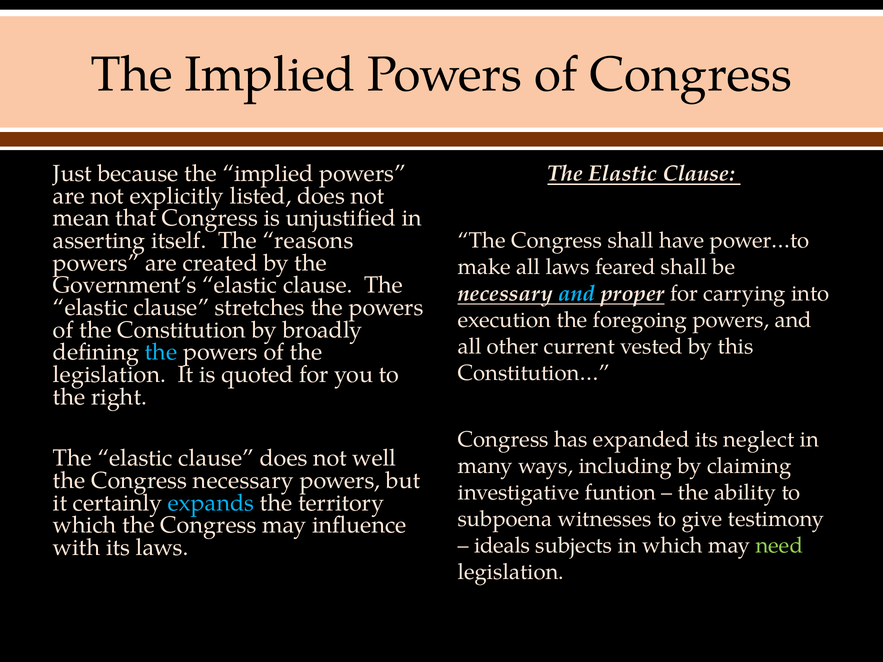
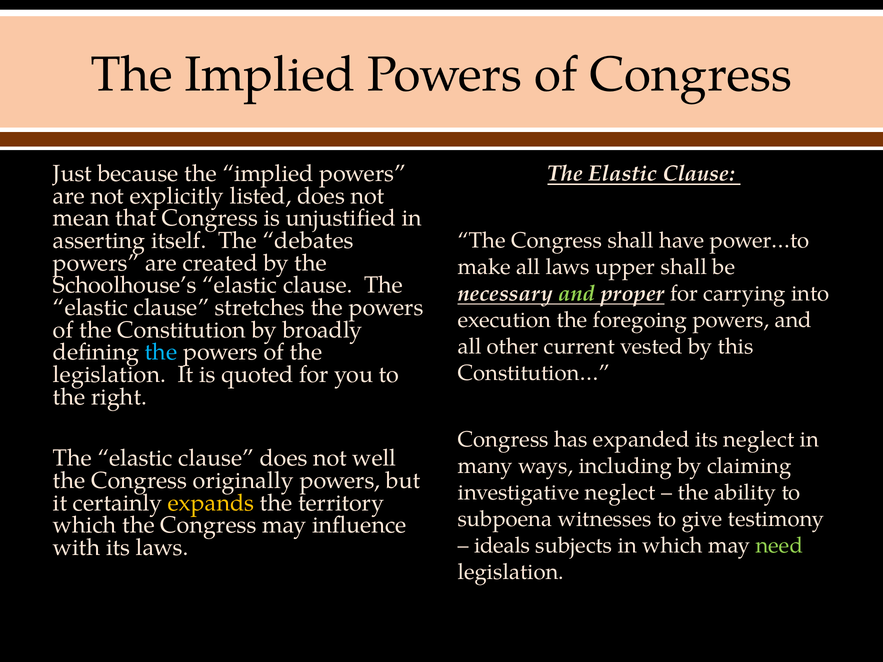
reasons: reasons -> debates (308, 241)
feared: feared -> upper (625, 267)
Government’s: Government’s -> Schoolhouse’s (125, 285)
and colour: light blue -> light green (577, 293)
Congress necessary: necessary -> originally (243, 481)
investigative funtion: funtion -> neglect (620, 493)
expands colour: light blue -> yellow (211, 503)
